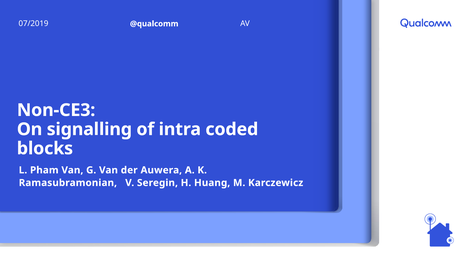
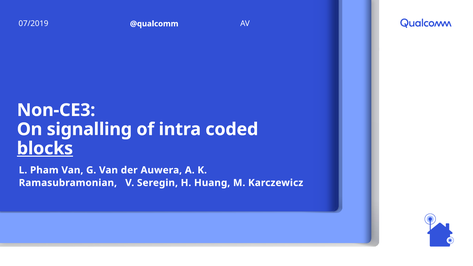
blocks underline: none -> present (45, 148)
